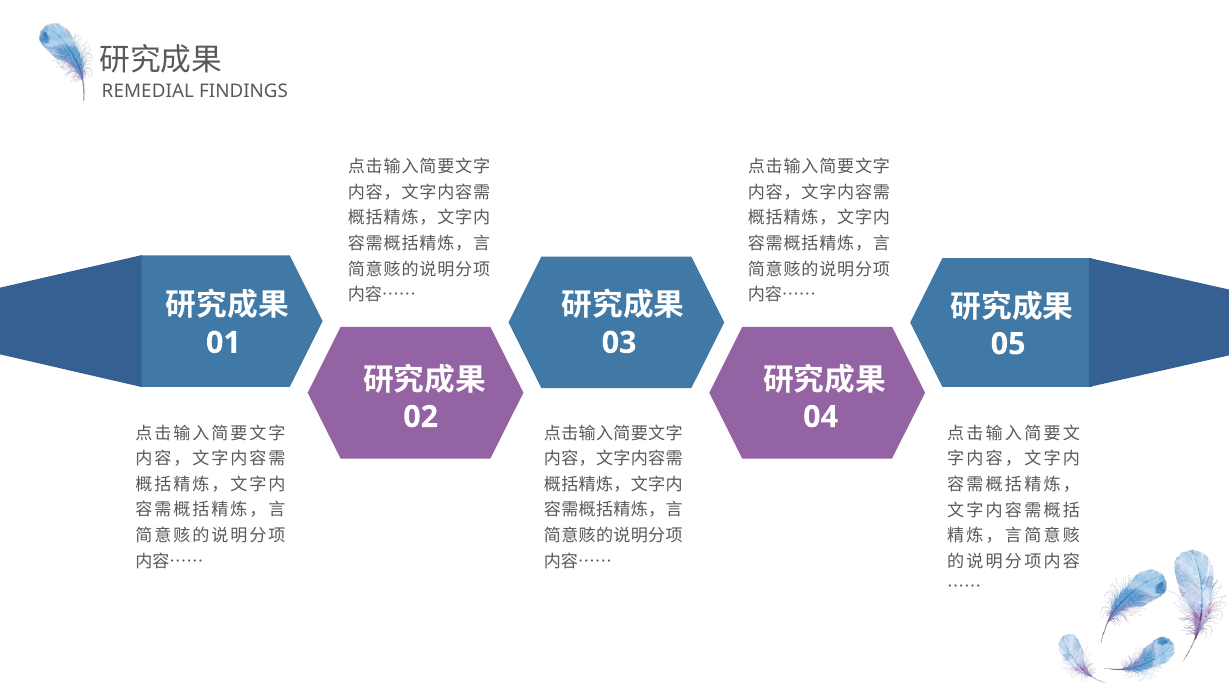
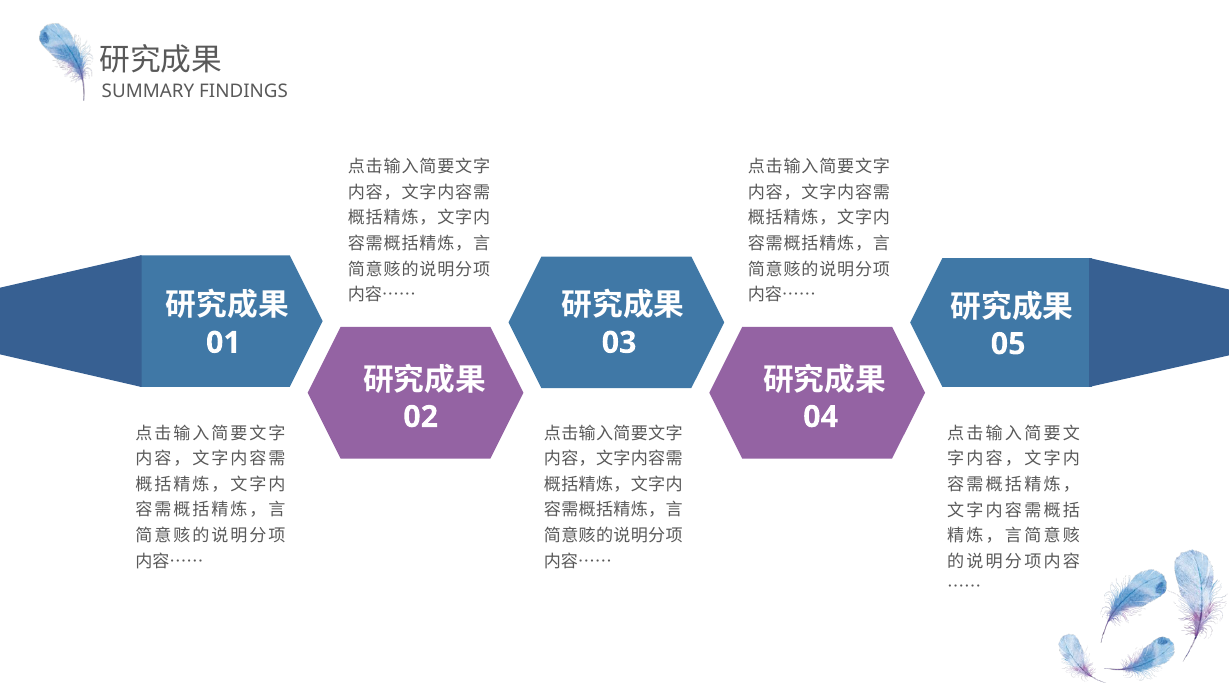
REMEDIAL: REMEDIAL -> SUMMARY (148, 91)
